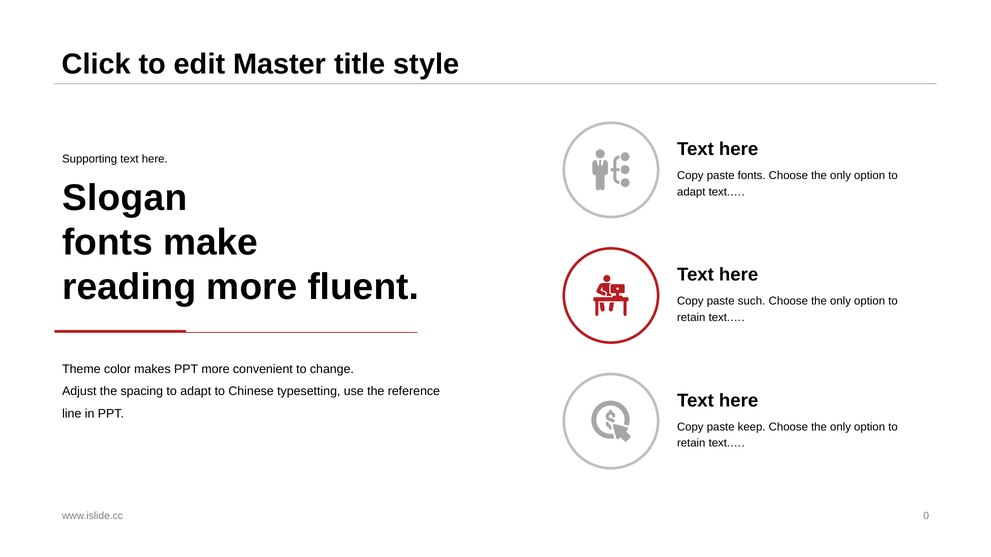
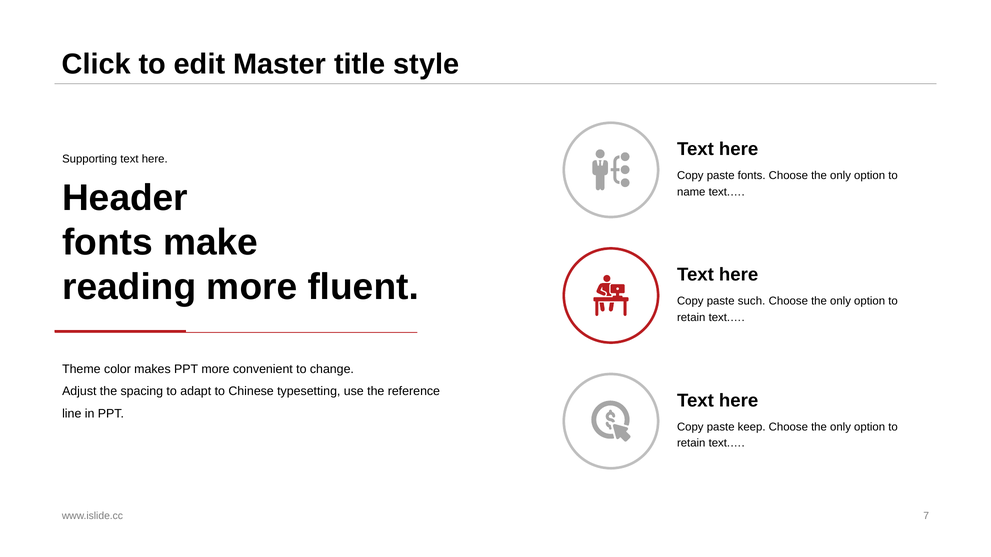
Slogan: Slogan -> Header (125, 198)
adapt: adapt -> name (691, 192)
0: 0 -> 7 (926, 516)
